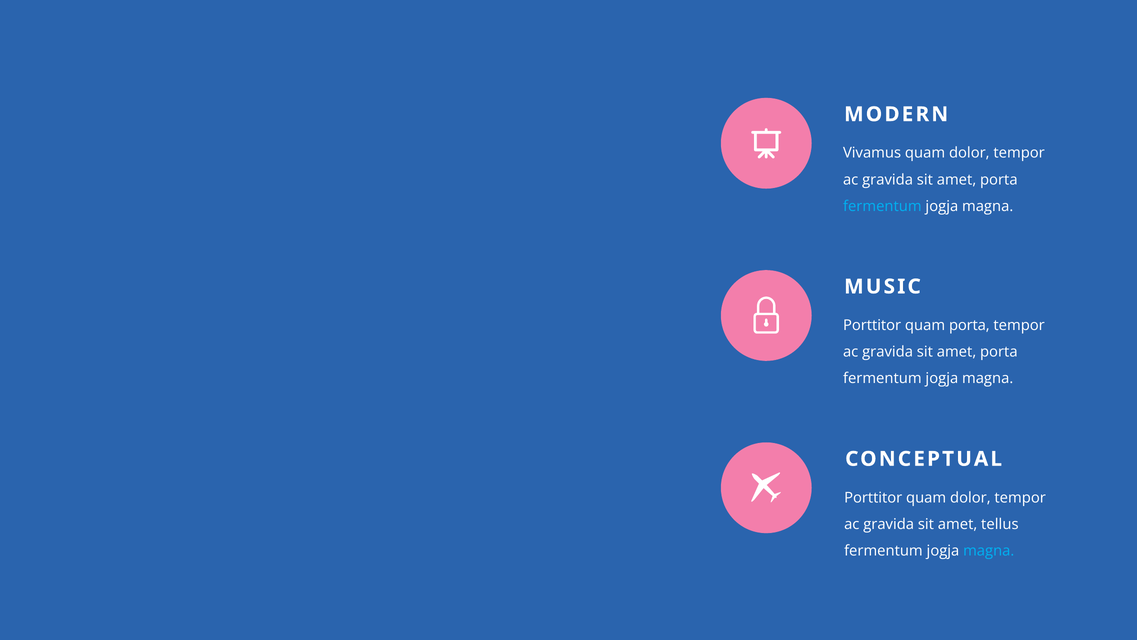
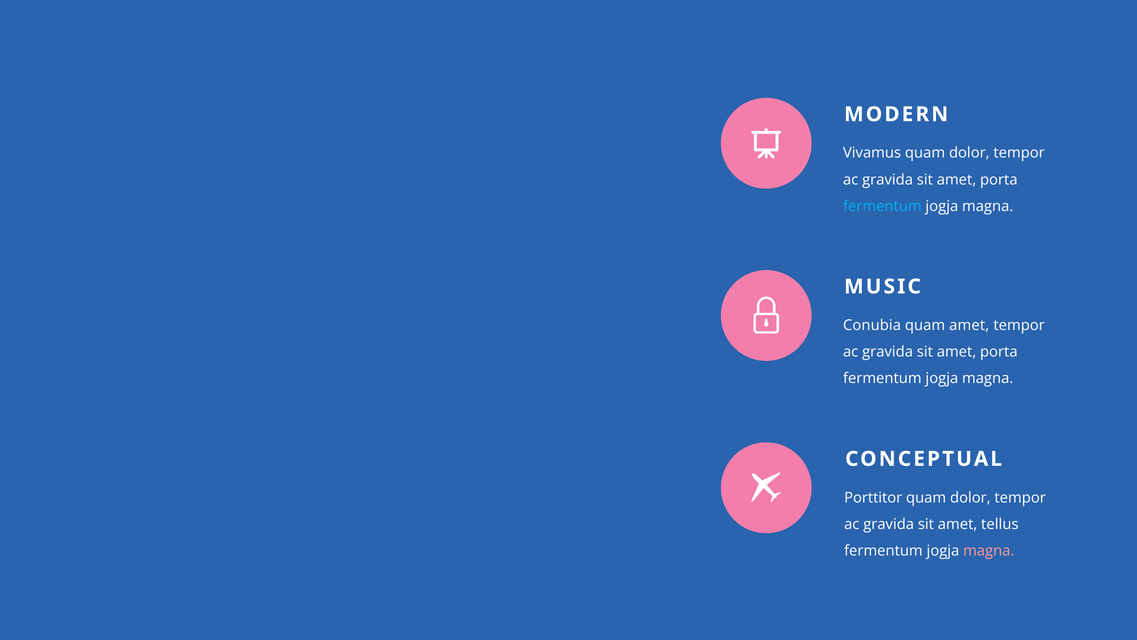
Porttitor: Porttitor -> Conubia (872, 325)
quam porta: porta -> amet (969, 325)
magna colour: light blue -> pink (989, 551)
